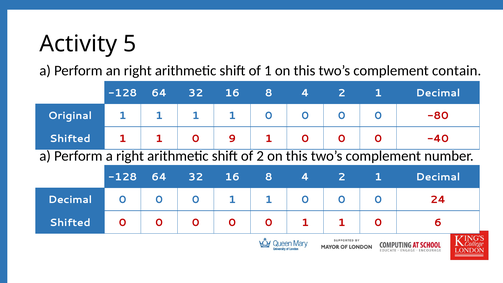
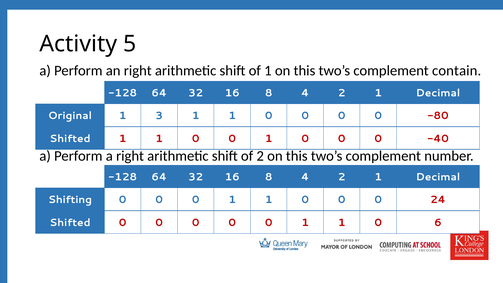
Original 1 1: 1 -> 3 (159, 116)
9: 9 -> 0 (232, 139)
Decimal: Decimal -> Shifting (70, 200)
